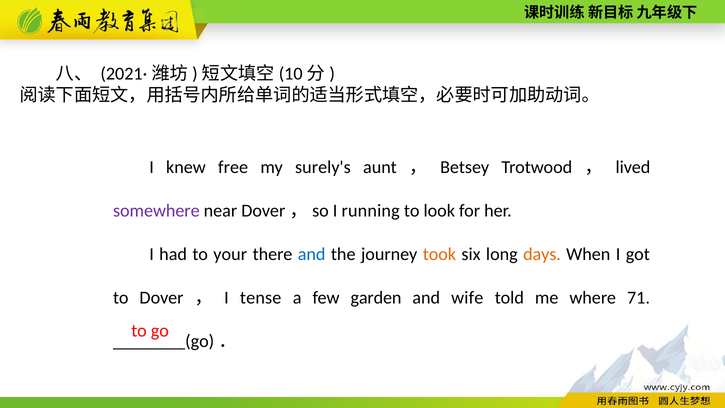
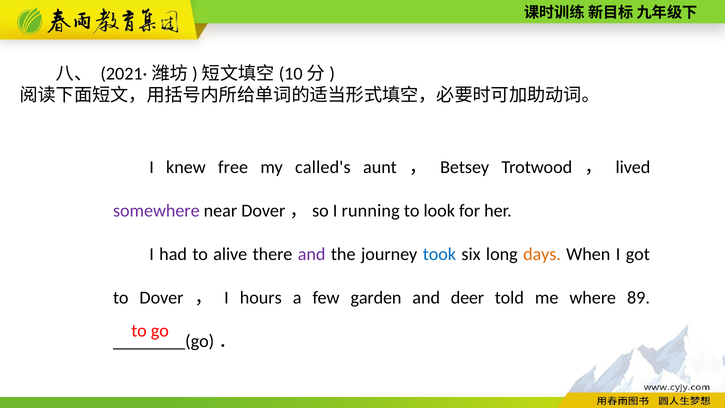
surely's: surely's -> called's (323, 167)
your: your -> alive (230, 254)
and colour: blue -> purple (312, 254)
took colour: orange -> blue (439, 254)
tense: tense -> hours (261, 298)
wife: wife -> deer (467, 298)
71: 71 -> 89 (639, 298)
